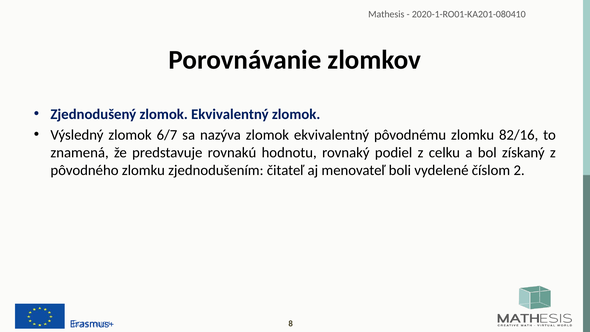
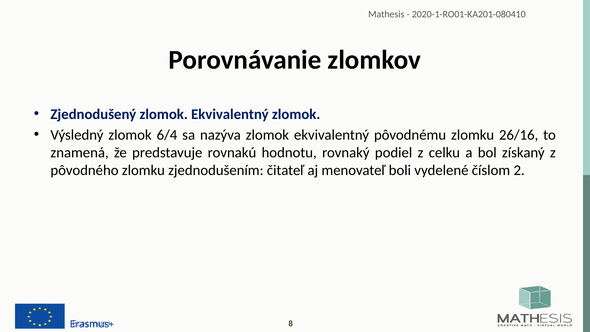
6/7: 6/7 -> 6/4 (167, 135)
82/16: 82/16 -> 26/16 (519, 135)
